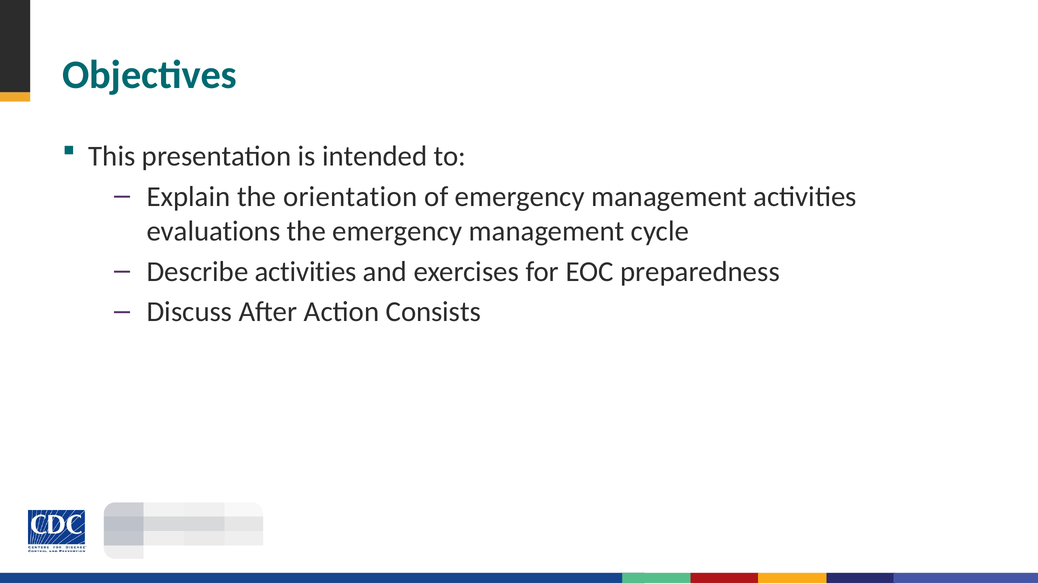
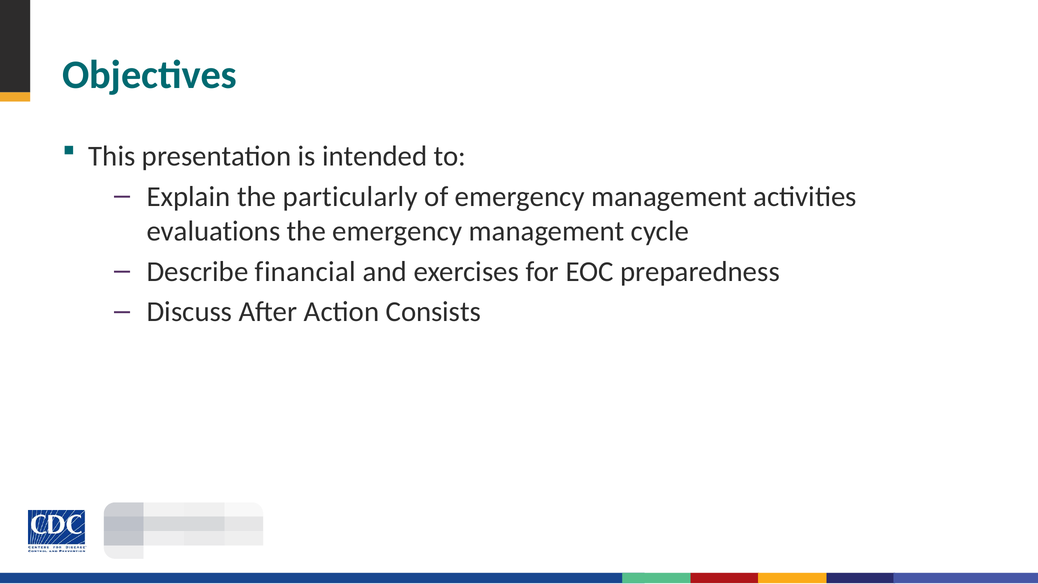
orientation: orientation -> particularly (350, 196)
Describe activities: activities -> financial (305, 271)
